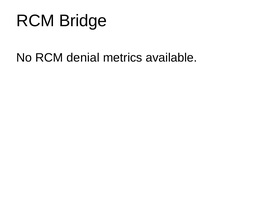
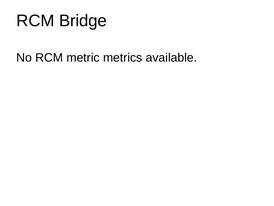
denial: denial -> metric (83, 57)
